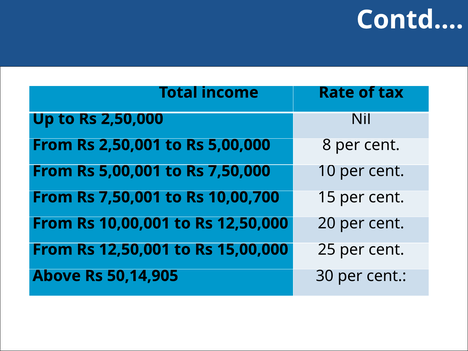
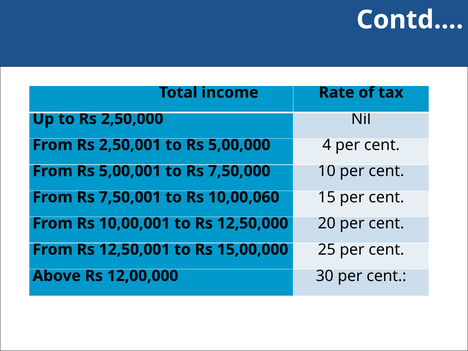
8: 8 -> 4 (327, 145)
10,00,700: 10,00,700 -> 10,00,060 (244, 197)
50,14,905: 50,14,905 -> 12,00,000 (143, 276)
